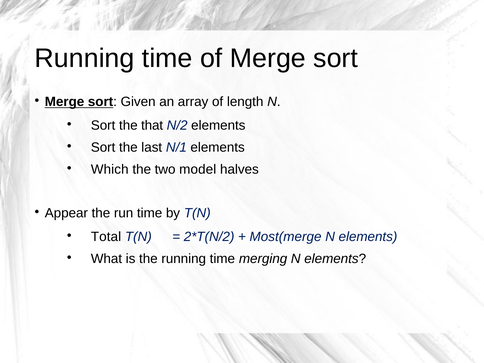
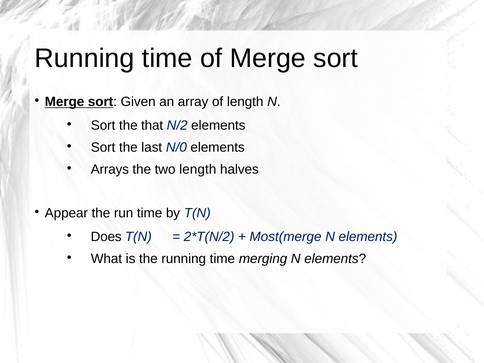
N/1: N/1 -> N/0 (176, 147)
Which: Which -> Arrays (110, 169)
two model: model -> length (198, 169)
Total: Total -> Does (106, 237)
